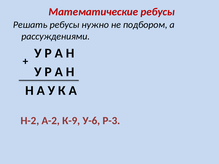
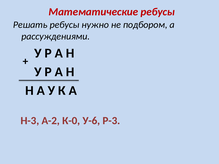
Н-2: Н-2 -> Н-3 (30, 121)
К-9: К-9 -> К-0 (71, 121)
